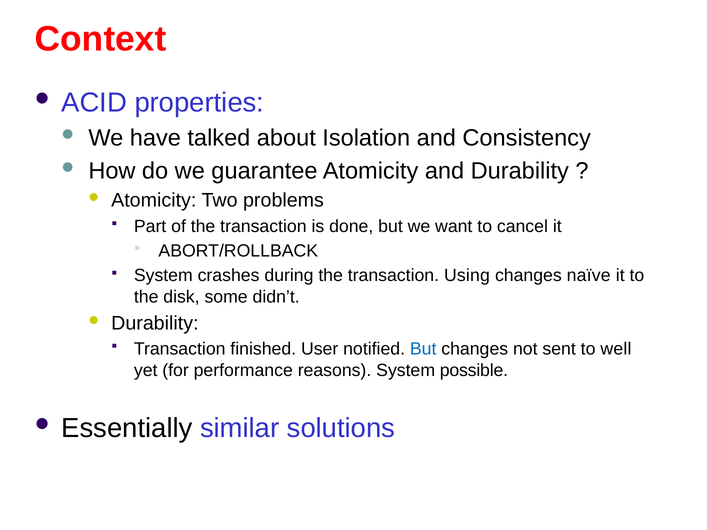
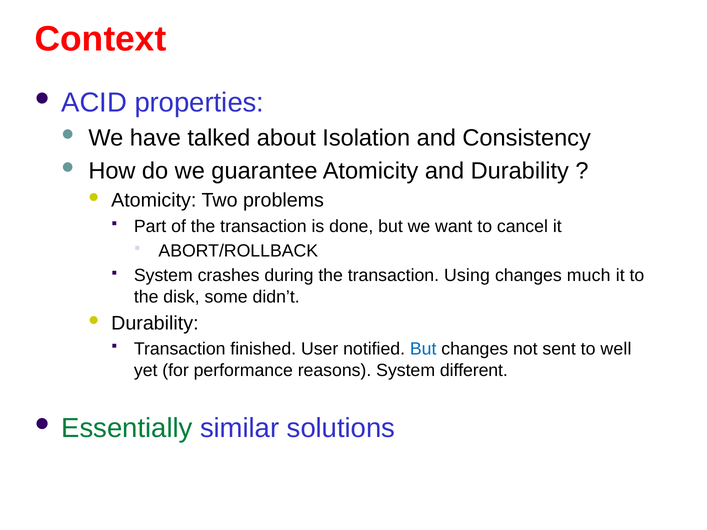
naïve: naïve -> much (589, 276)
possible: possible -> different (474, 370)
Essentially colour: black -> green (127, 428)
